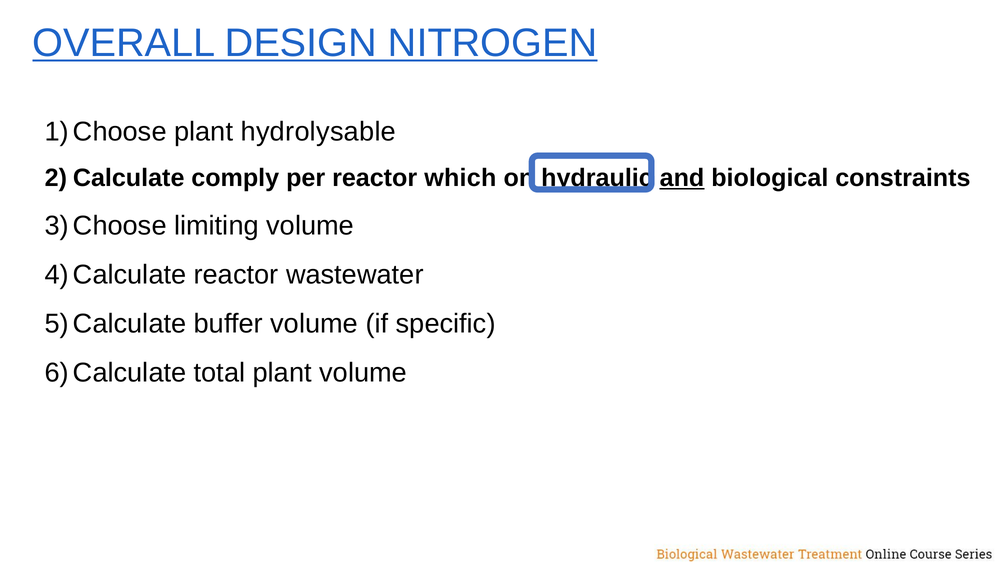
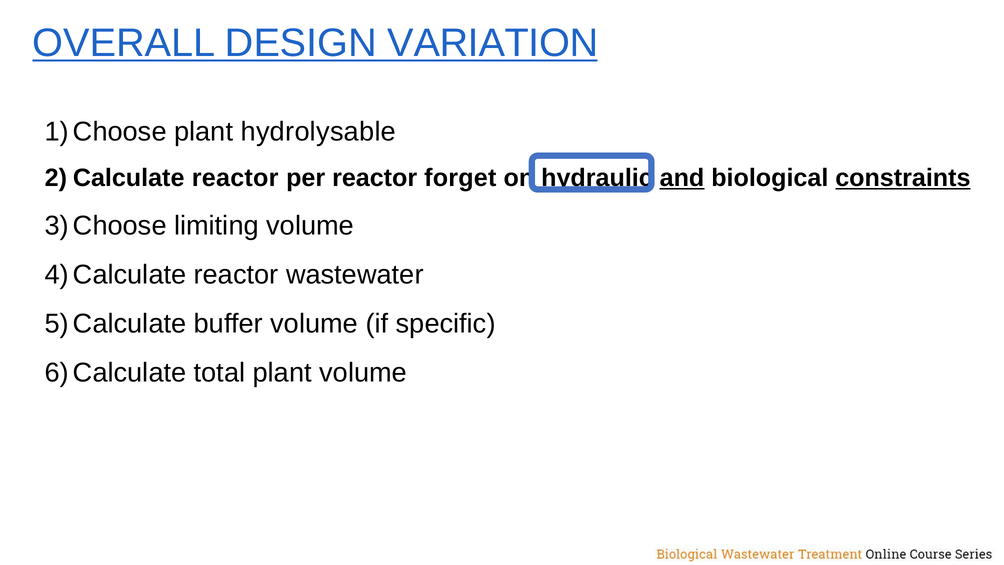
NITROGEN: NITROGEN -> VARIATION (493, 43)
comply: comply -> reactor (235, 178)
which: which -> forget (460, 178)
constraints underline: none -> present (903, 178)
